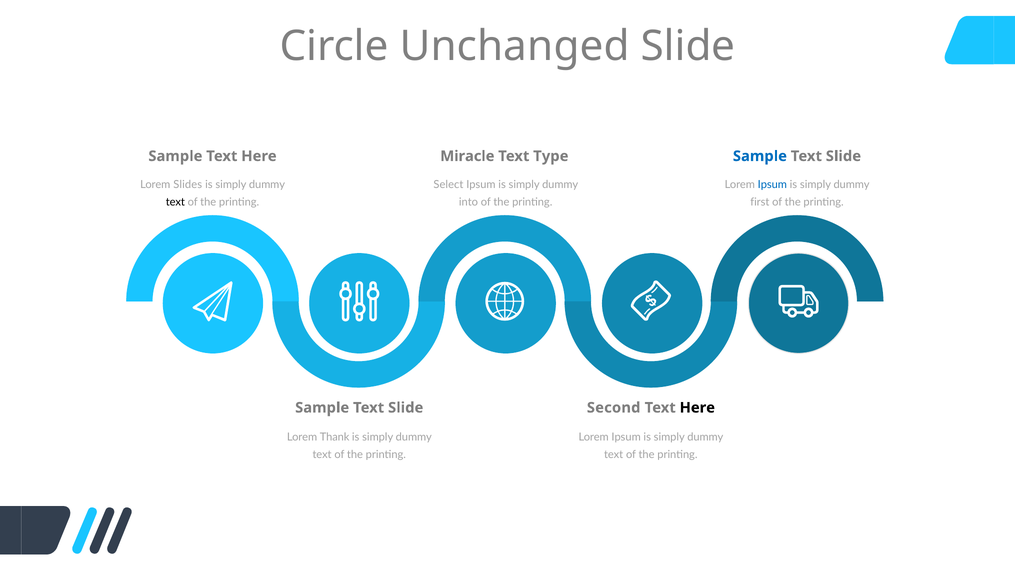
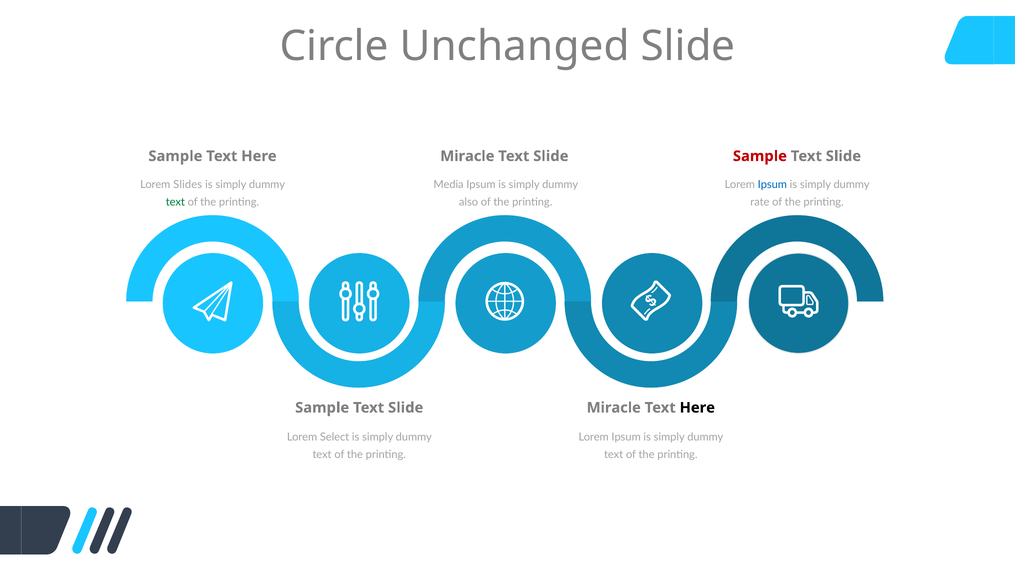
Type: Type -> Slide (551, 156)
Sample colour: blue -> red (760, 156)
Select: Select -> Media (449, 185)
text colour: black -> green (175, 202)
into: into -> also (469, 202)
first: first -> rate (760, 202)
Second: Second -> Miracle (614, 408)
Thank: Thank -> Select (335, 437)
